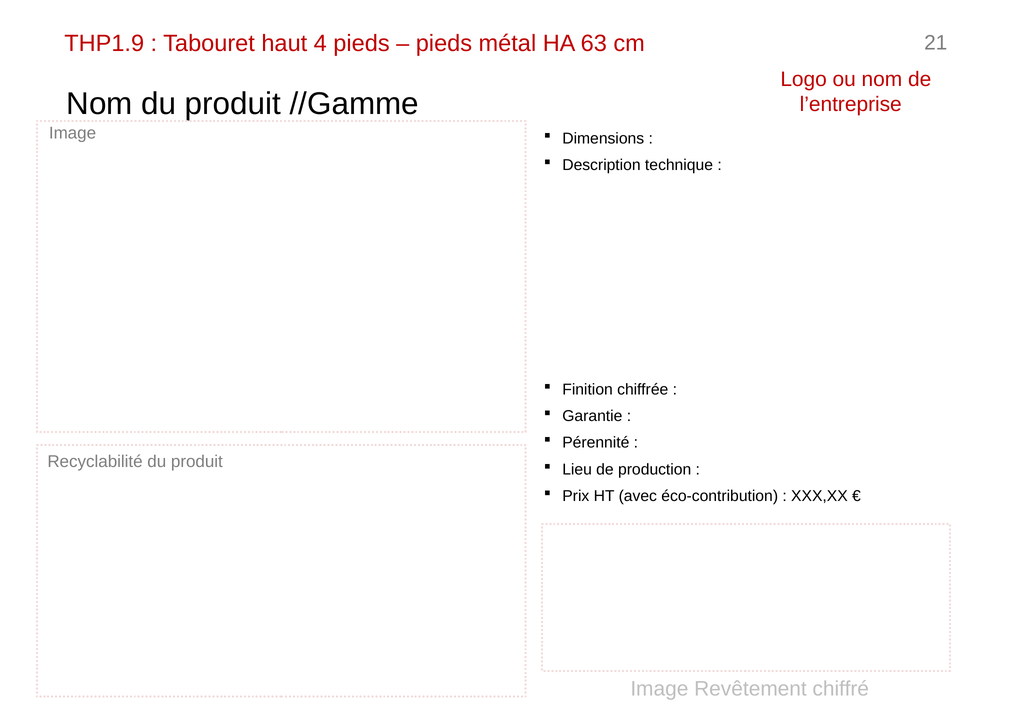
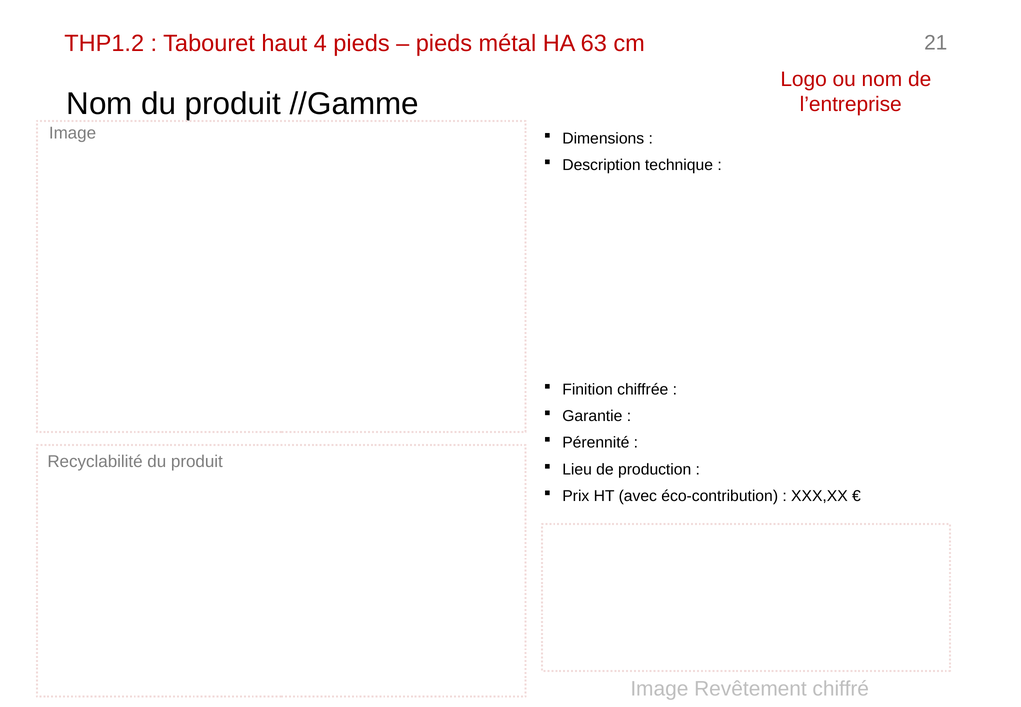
THP1.9: THP1.9 -> THP1.2 (104, 43)
